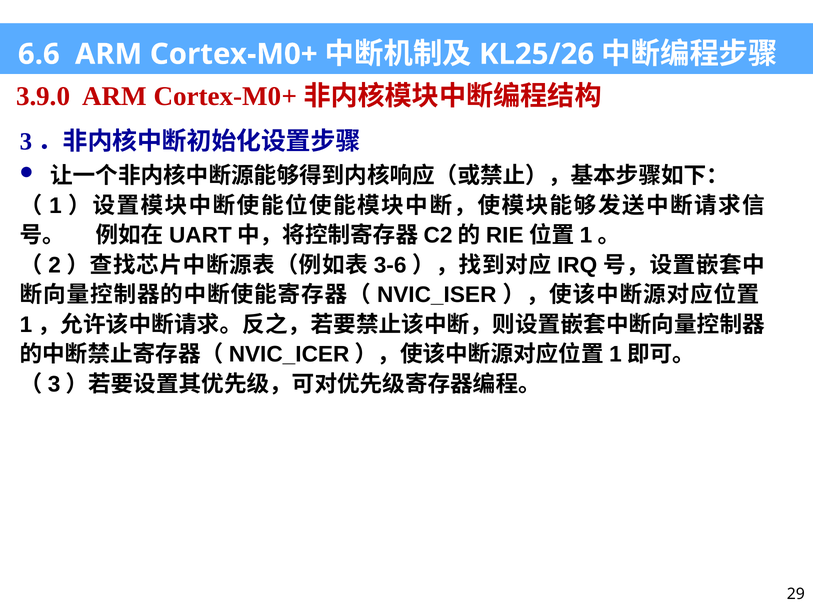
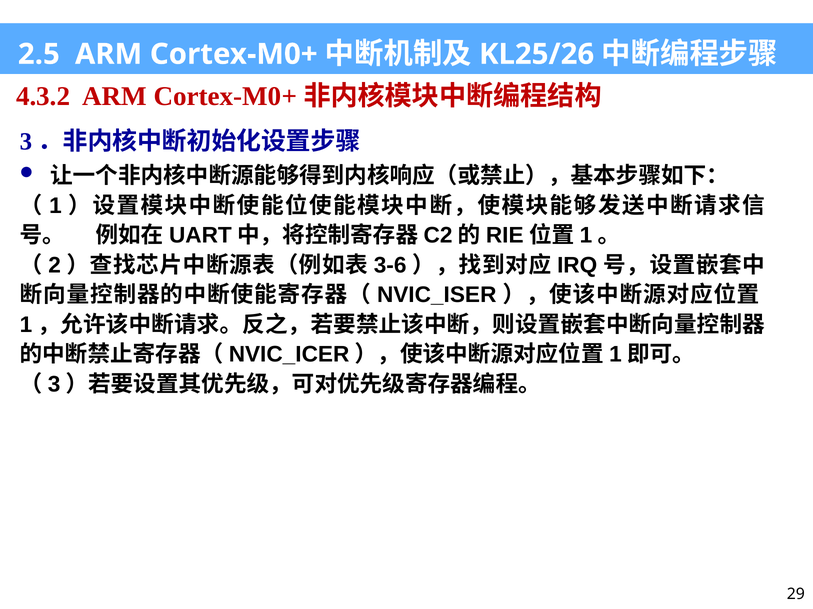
6.6: 6.6 -> 2.5 (39, 54)
3.9.0: 3.9.0 -> 4.3.2 (43, 97)
